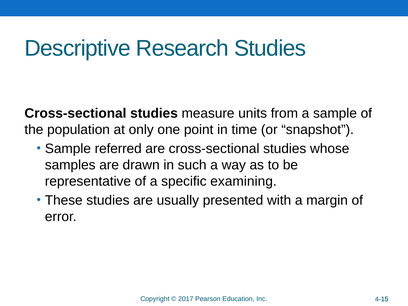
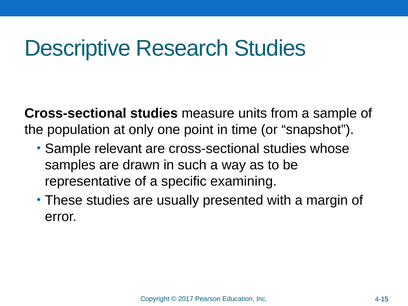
referred: referred -> relevant (118, 149)
